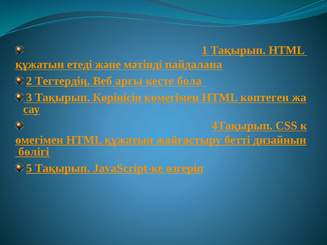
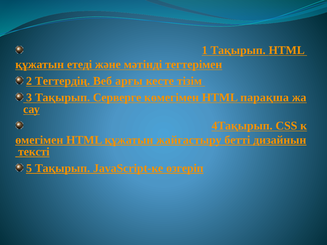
пайдалана: пайдалана -> тегтерімен (194, 65)
бола: бола -> тізім (189, 81)
Көрінісін: Көрінісін -> Серверге (117, 98)
көптеген: көптеген -> парақша (265, 98)
бөлігі: бөлігі -> тексті (34, 152)
